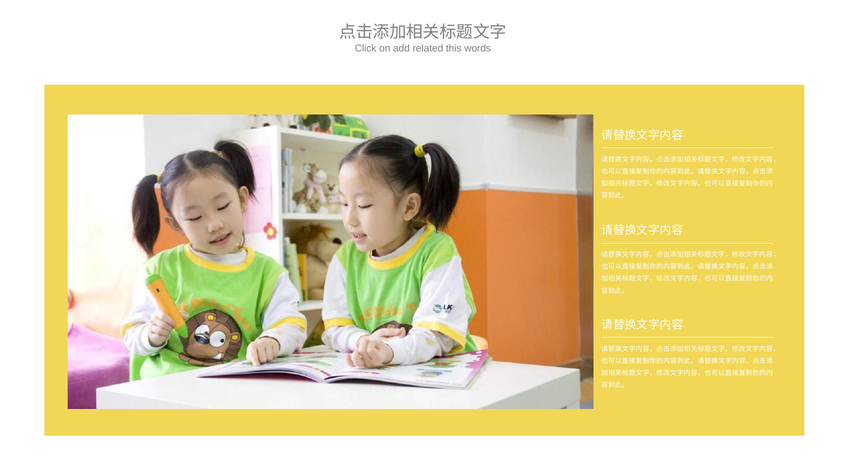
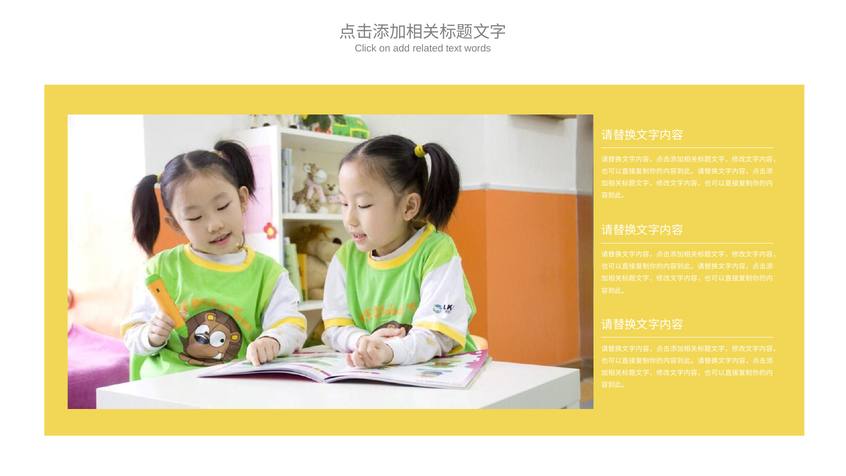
this: this -> text (454, 48)
